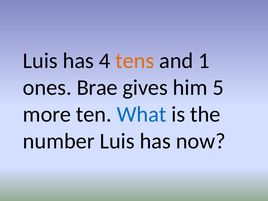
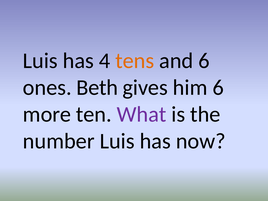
and 1: 1 -> 6 (204, 61)
Brae: Brae -> Beth (97, 88)
him 5: 5 -> 6 (218, 88)
What colour: blue -> purple (142, 114)
